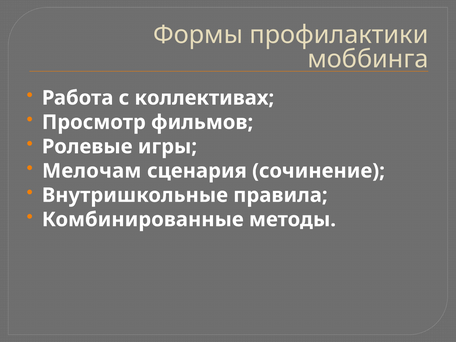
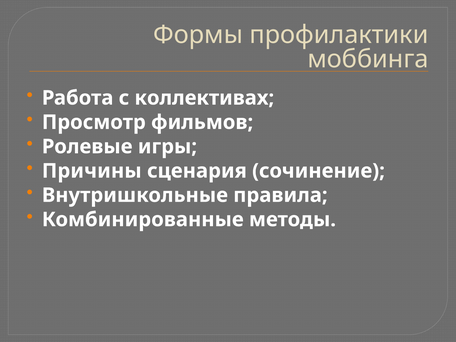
Мелочам: Мелочам -> Причины (92, 171)
